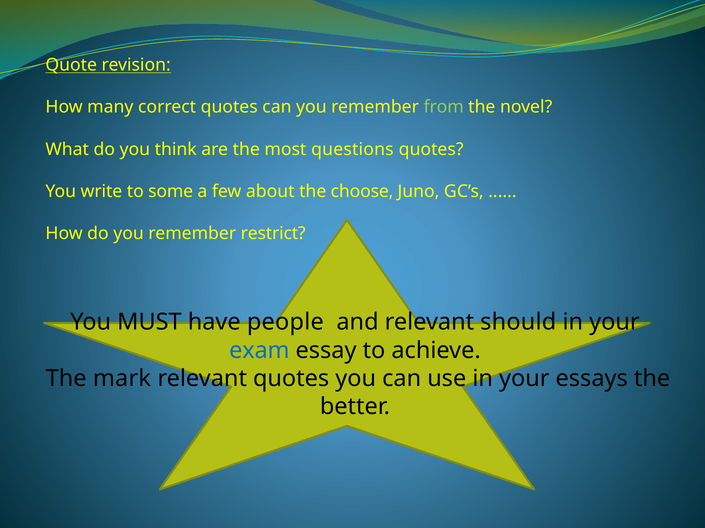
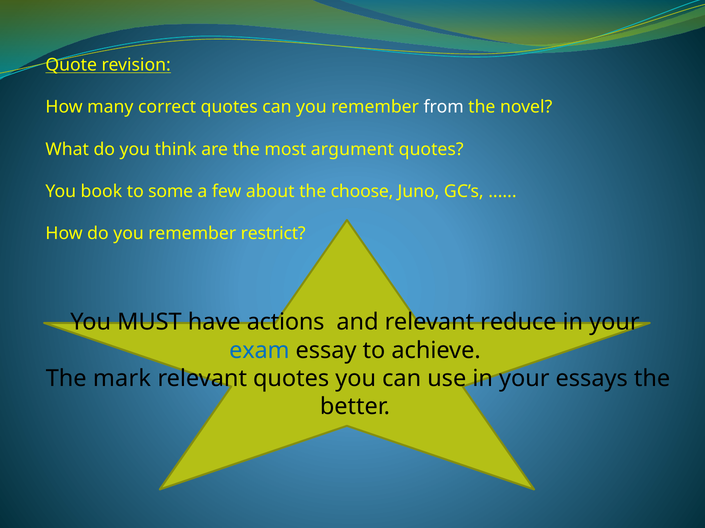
from colour: light green -> white (444, 107)
questions: questions -> argument (352, 149)
write: write -> book (101, 192)
people: people -> actions (286, 323)
should: should -> reduce (518, 323)
